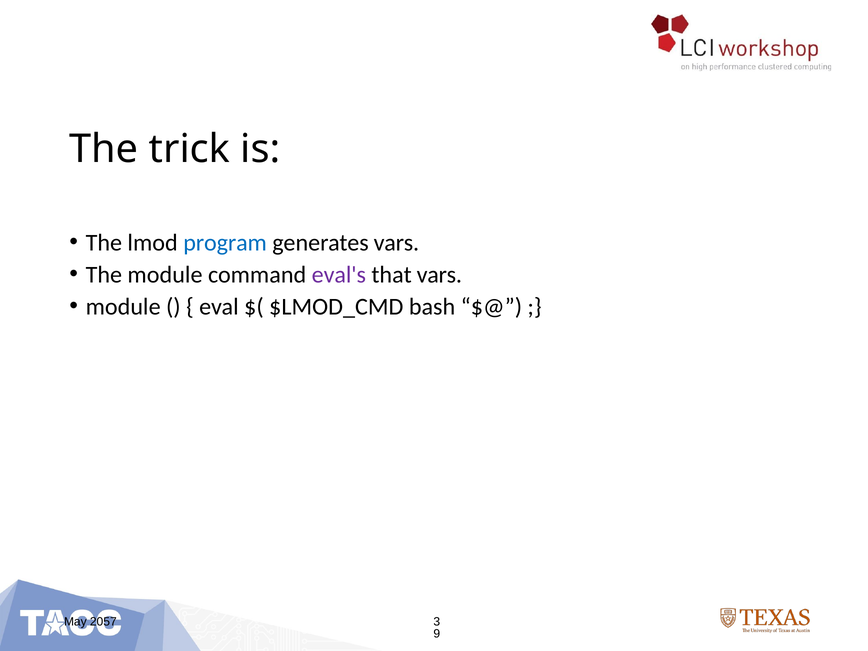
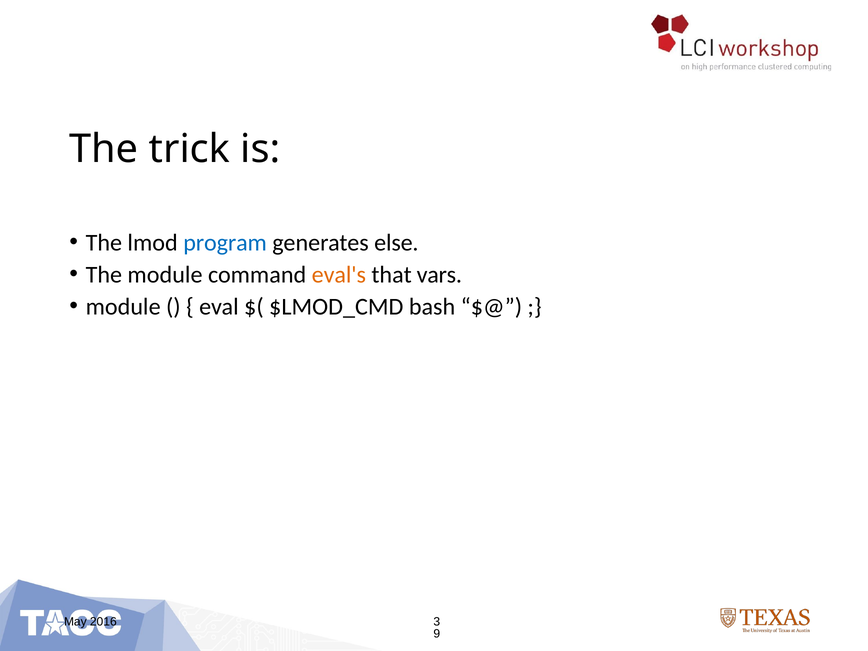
generates vars: vars -> else (396, 243)
eval's colour: purple -> orange (339, 275)
2057: 2057 -> 2016 (103, 622)
